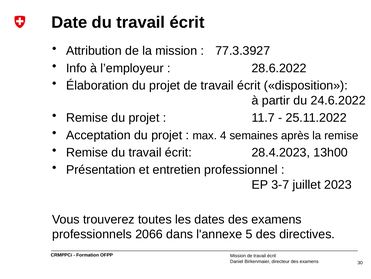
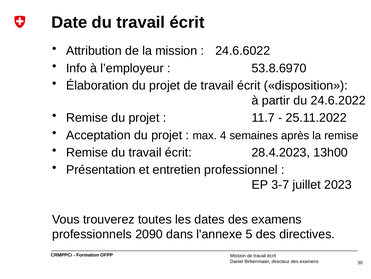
77.3.3927: 77.3.3927 -> 24.6.6022 (243, 51)
28.6.2022: 28.6.2022 -> 53.8.6970 (279, 68)
2066: 2066 -> 2090 (149, 234)
